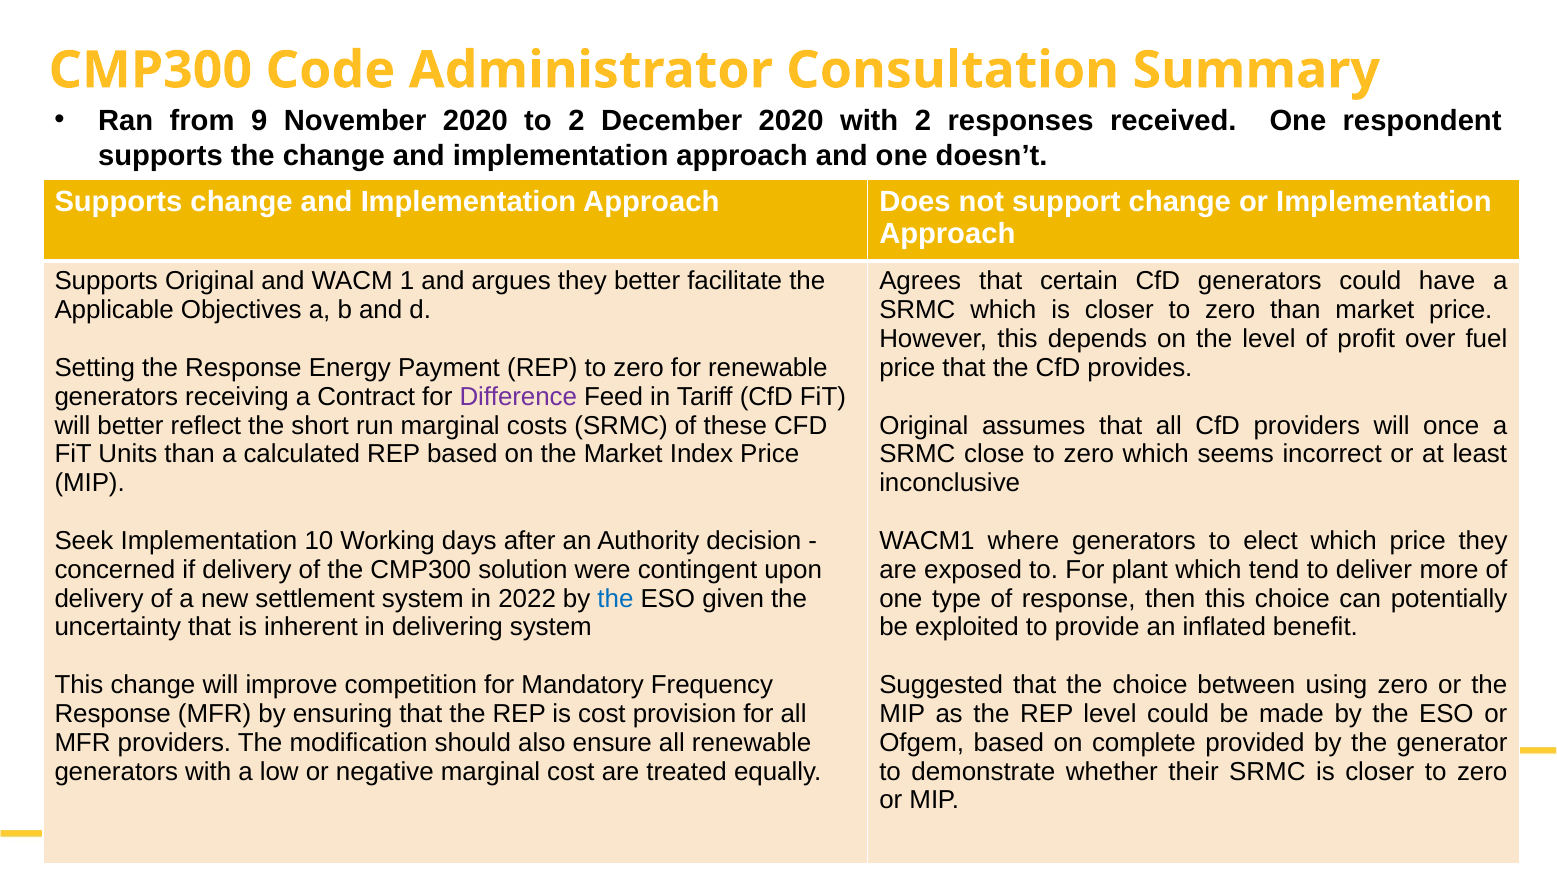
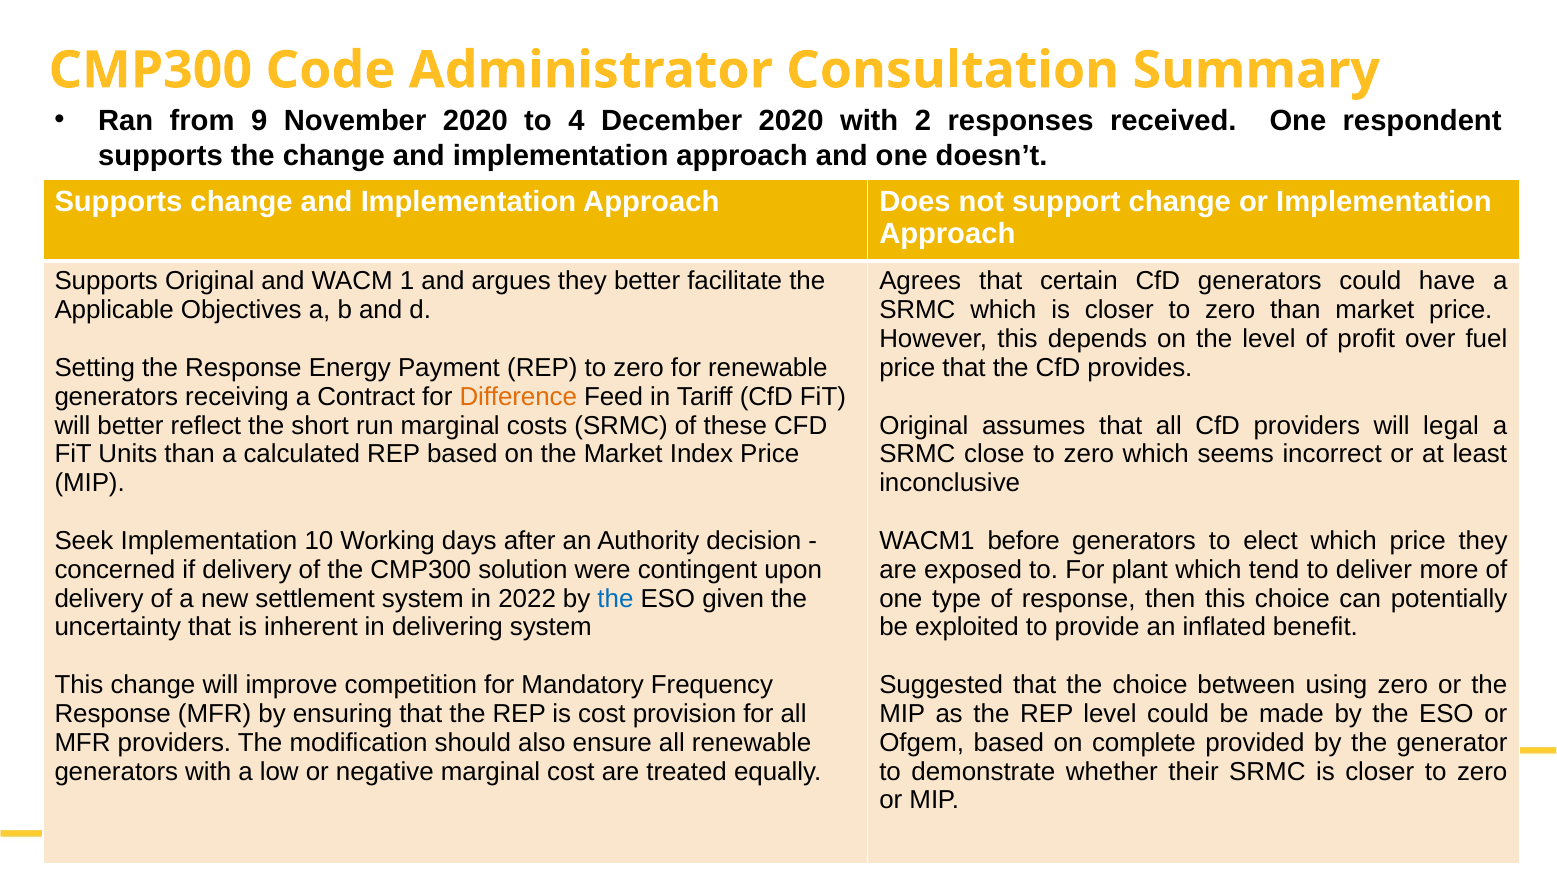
to 2: 2 -> 4 (577, 121)
Difference colour: purple -> orange (518, 397)
once: once -> legal (1451, 425)
where: where -> before (1024, 541)
